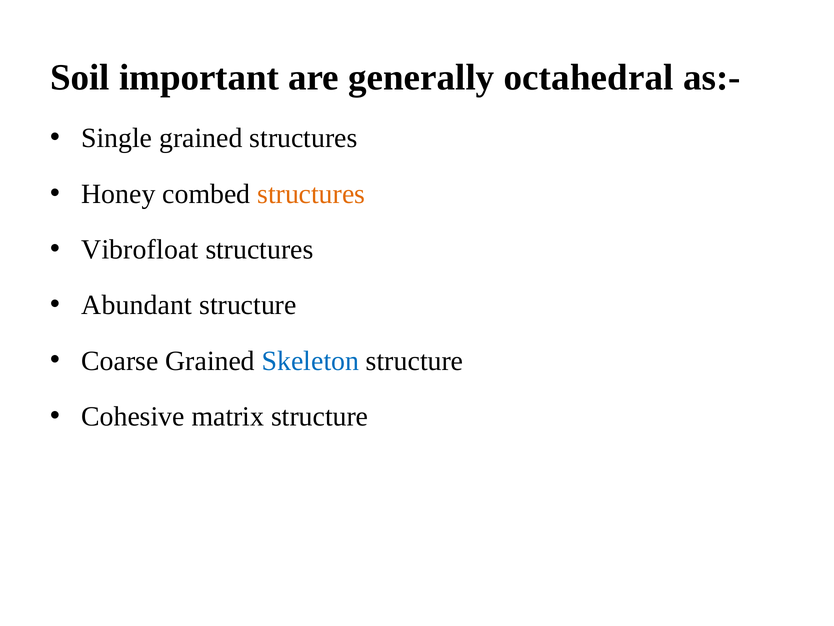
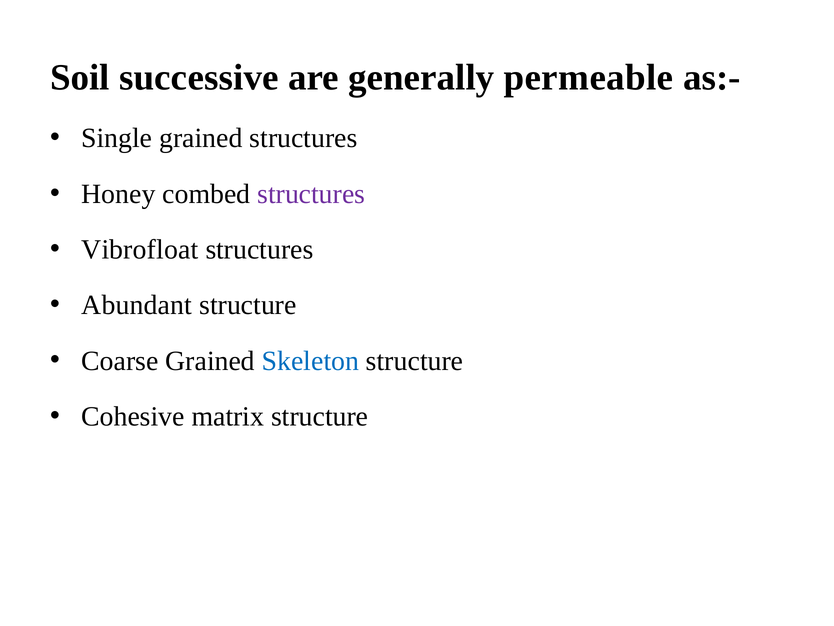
important: important -> successive (199, 78)
octahedral: octahedral -> permeable (589, 78)
structures colour: orange -> purple (311, 194)
